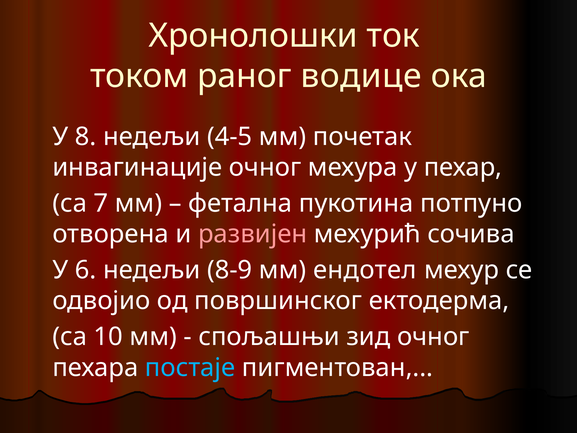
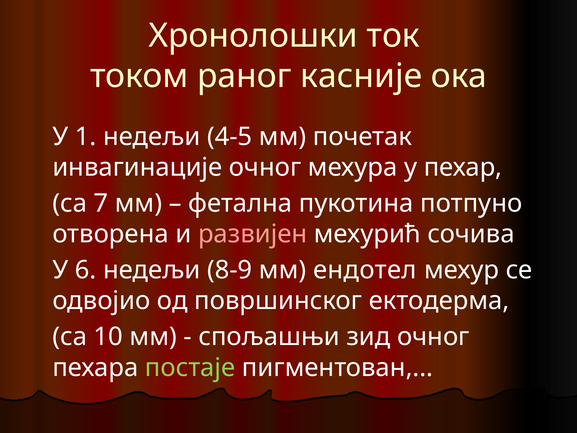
водице: водице -> касније (361, 76)
8: 8 -> 1 (86, 136)
постаје colour: light blue -> light green (190, 367)
